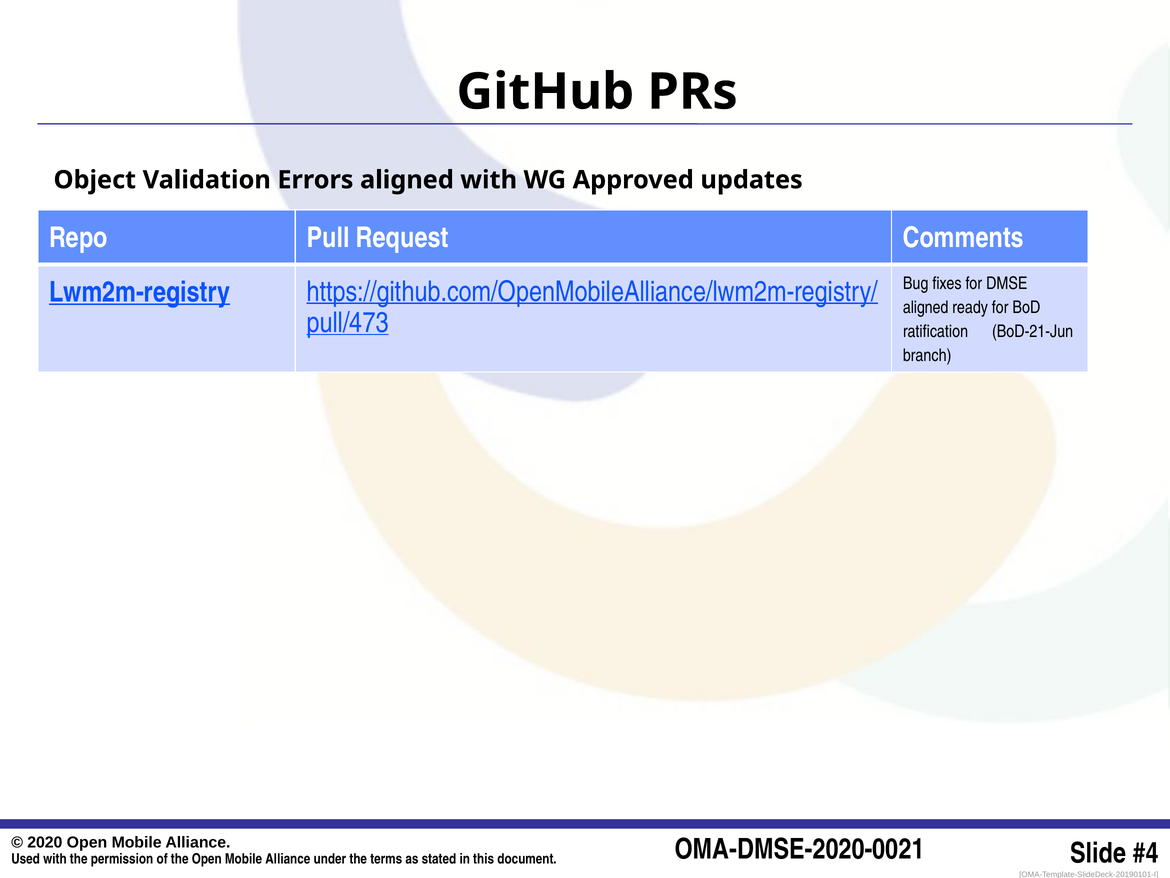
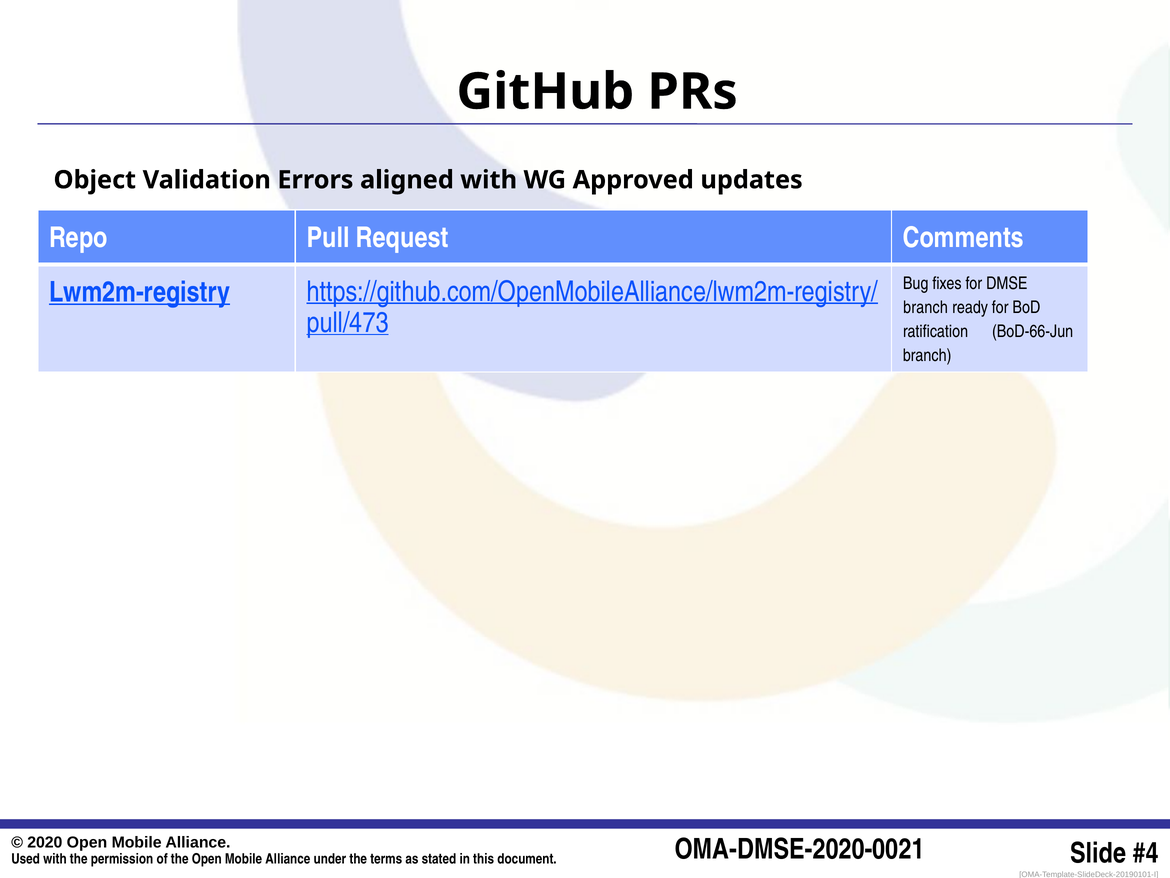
aligned: aligned -> branch (926, 307)
BoD-21-Jun: BoD-21-Jun -> BoD-66-Jun (1033, 331)
